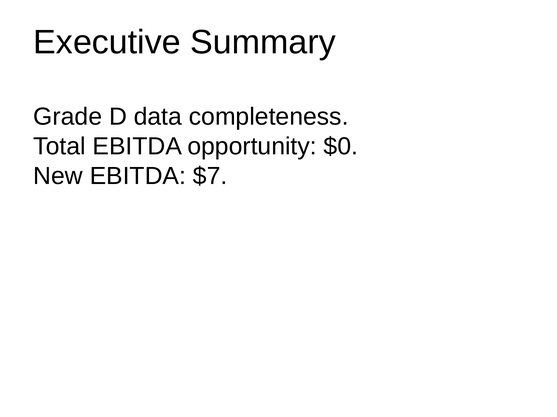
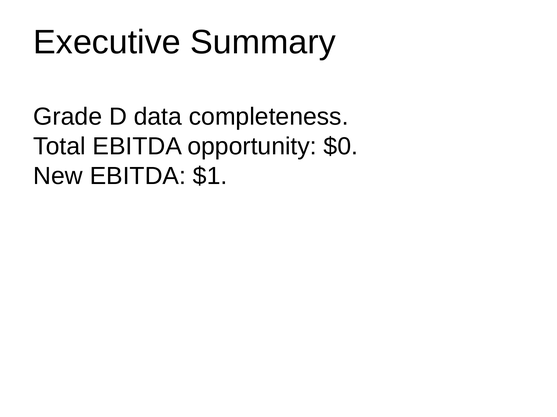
$7: $7 -> $1 (210, 176)
